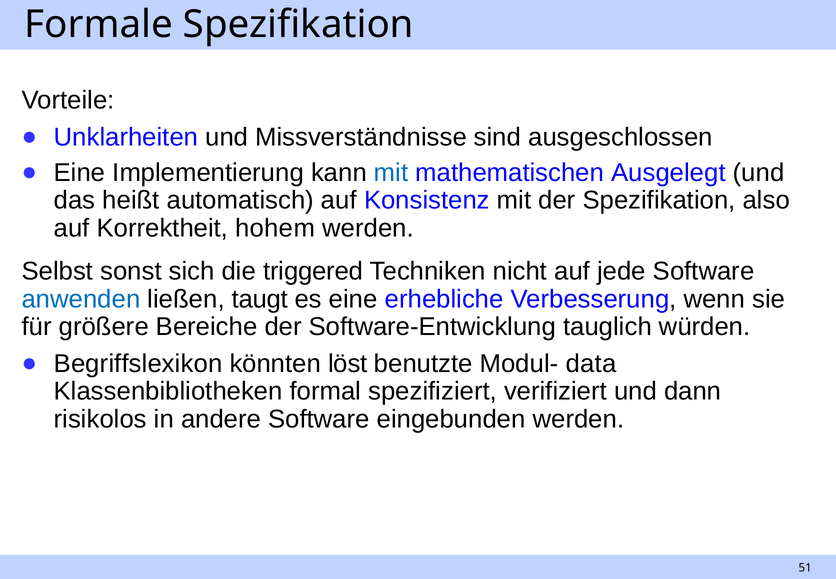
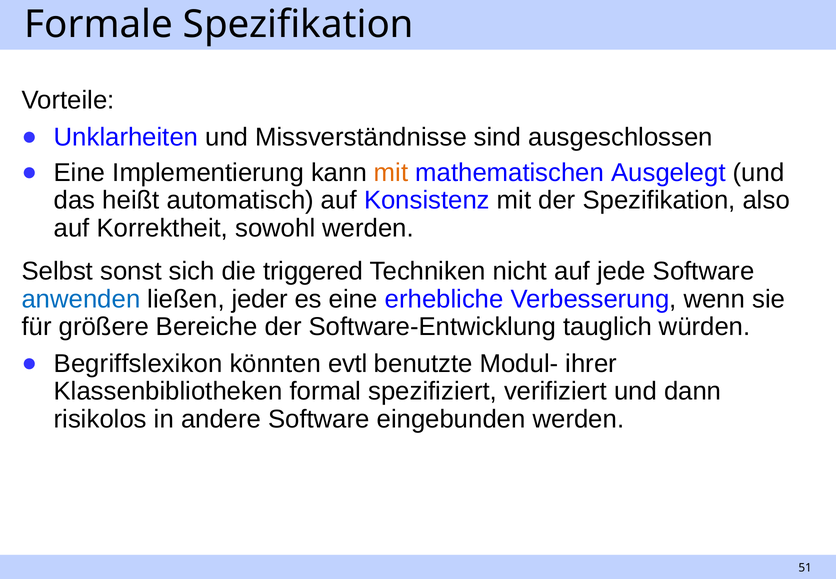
mit colour: blue -> orange (391, 173)
hohem: hohem -> sowohl (275, 228)
taugt: taugt -> jeder (260, 299)
löst: löst -> evtl (348, 364)
data: data -> ihrer (591, 364)
